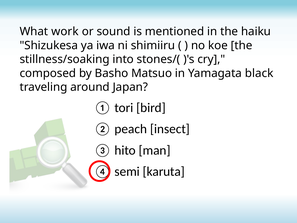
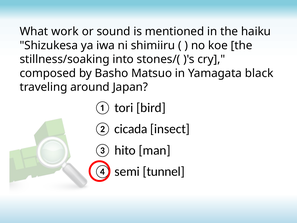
peach: peach -> cicada (131, 129)
karuta: karuta -> tunnel (164, 171)
